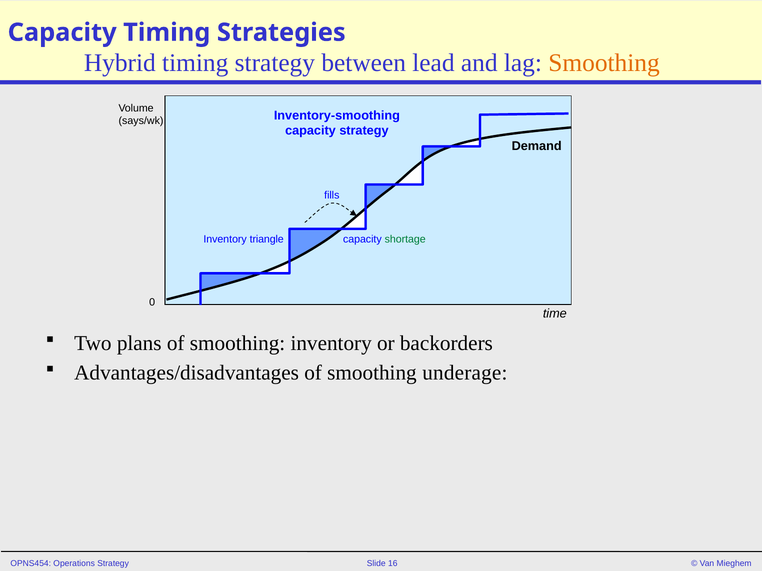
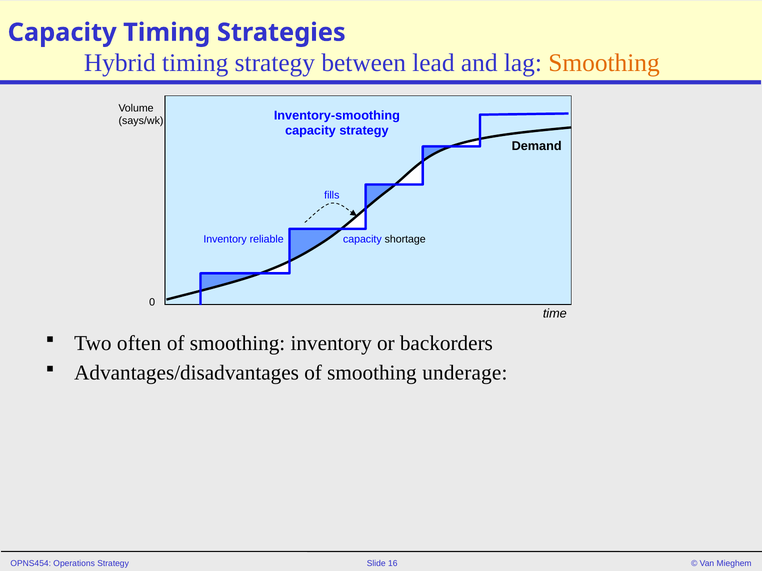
triangle: triangle -> reliable (267, 240)
shortage colour: green -> black (405, 240)
plans: plans -> often (139, 343)
